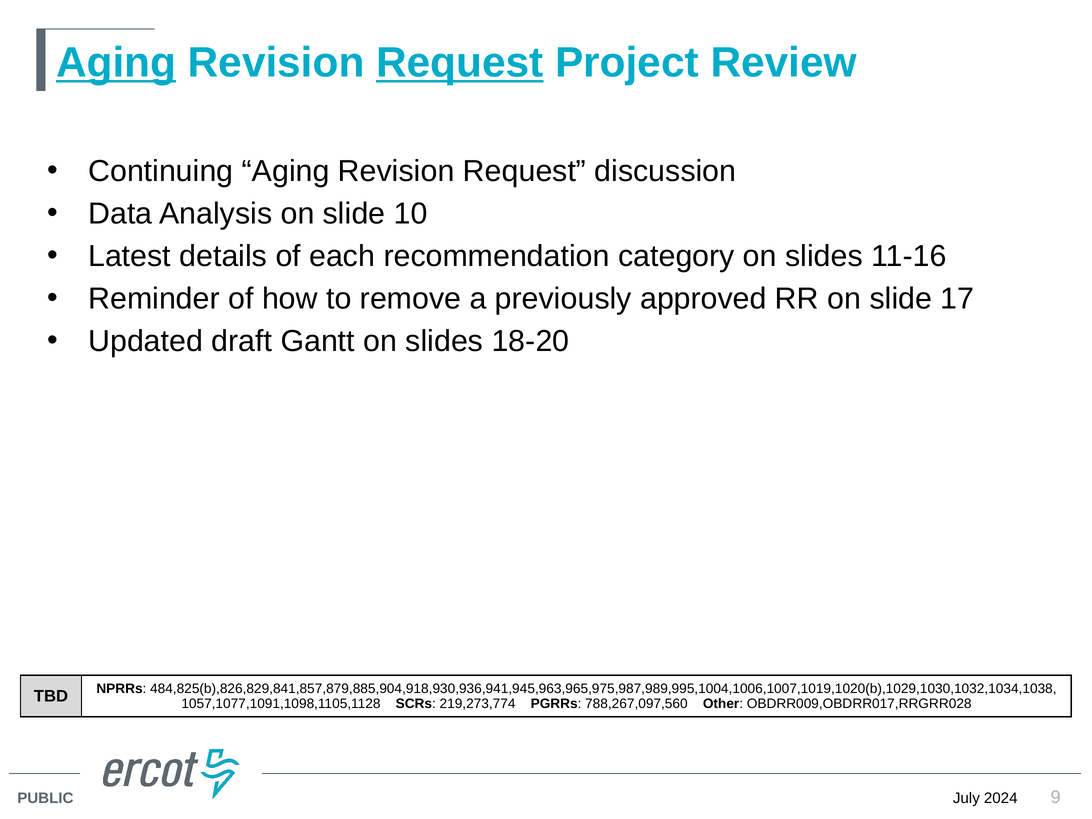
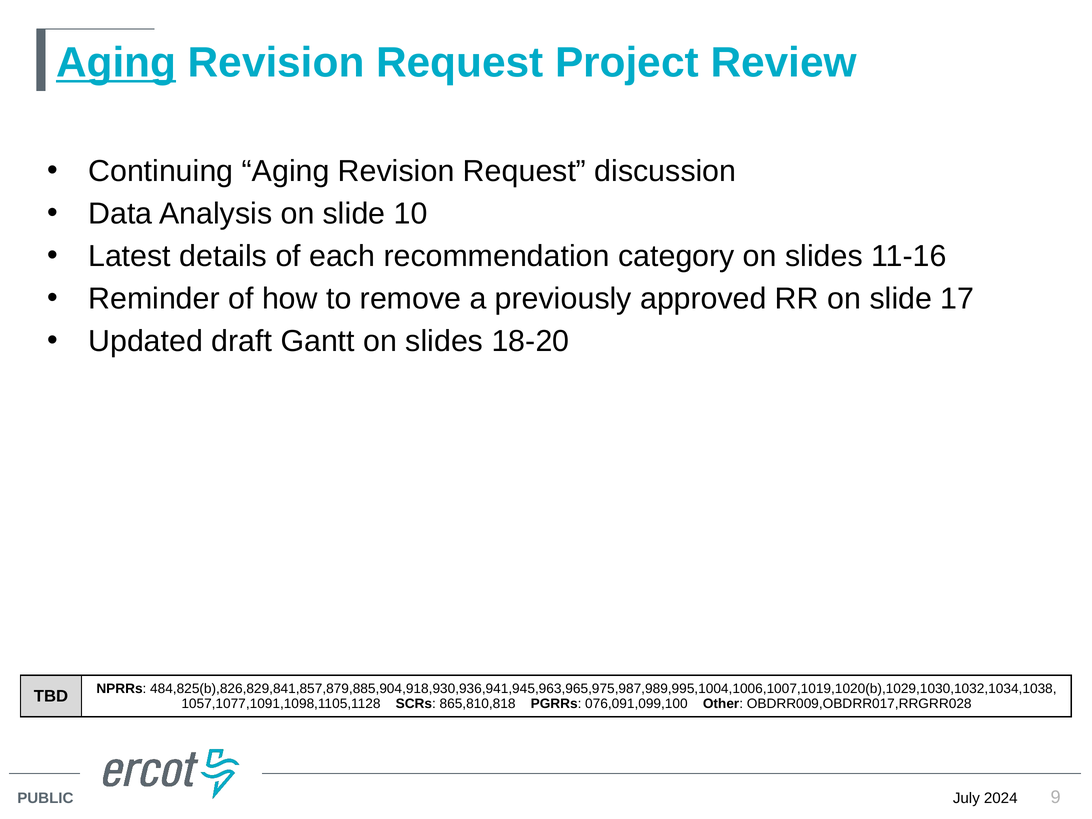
Request underline: present -> none (460, 63)
219,273,774: 219,273,774 -> 865,810,818 (478, 704)
788,267,097,560: 788,267,097,560 -> 076,091,099,100 (636, 704)
